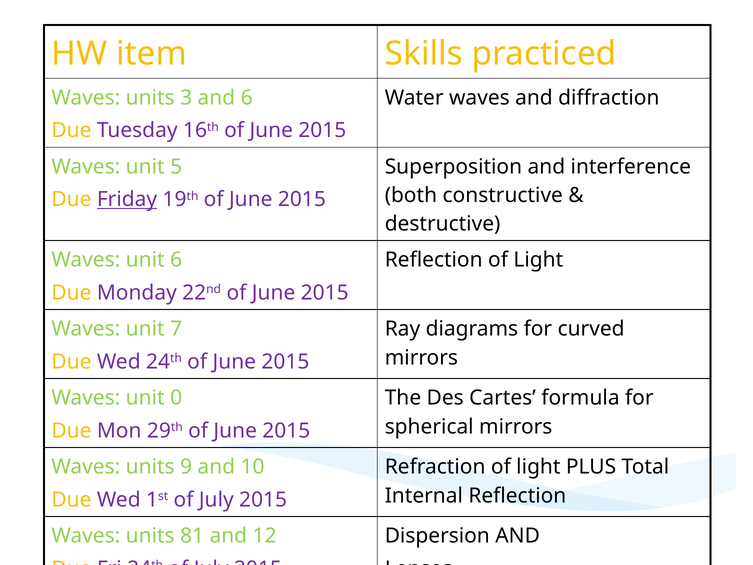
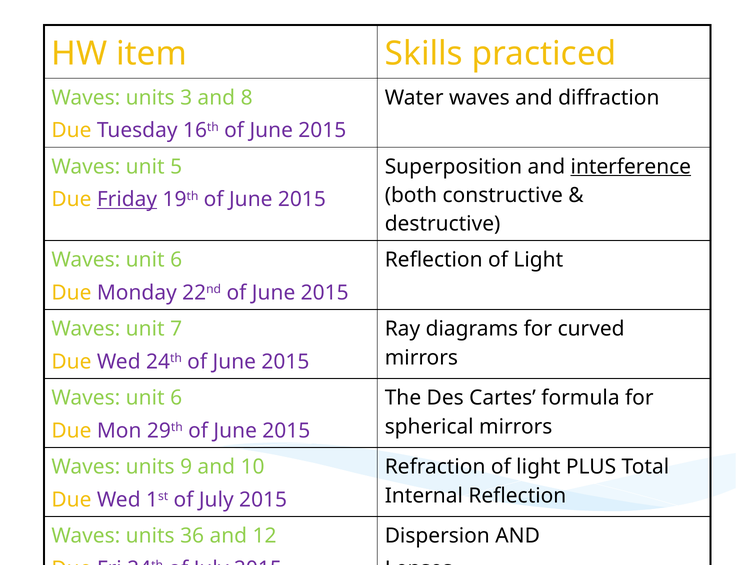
and 6: 6 -> 8 (247, 98)
interference underline: none -> present (631, 167)
0: 0 -> 6 (176, 398)
81: 81 -> 36 (192, 536)
